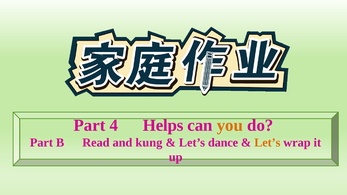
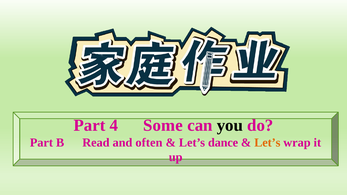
Helps: Helps -> Some (163, 125)
you colour: orange -> black (230, 125)
kung: kung -> often (149, 143)
